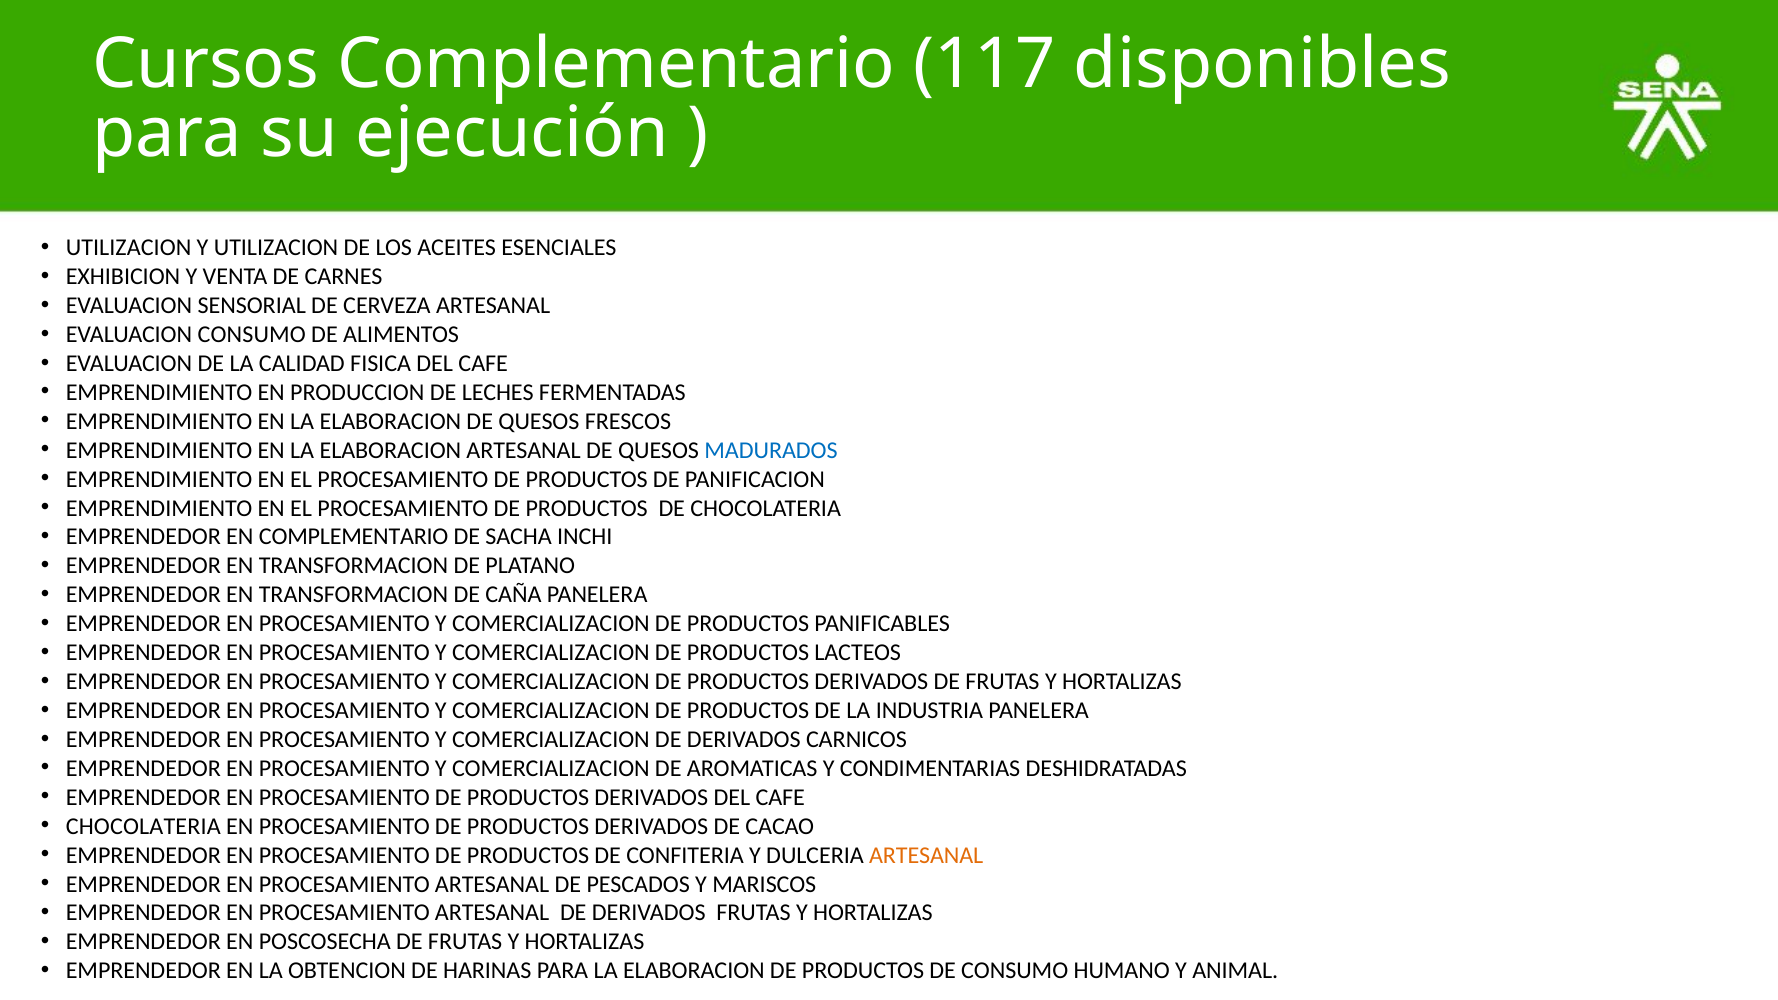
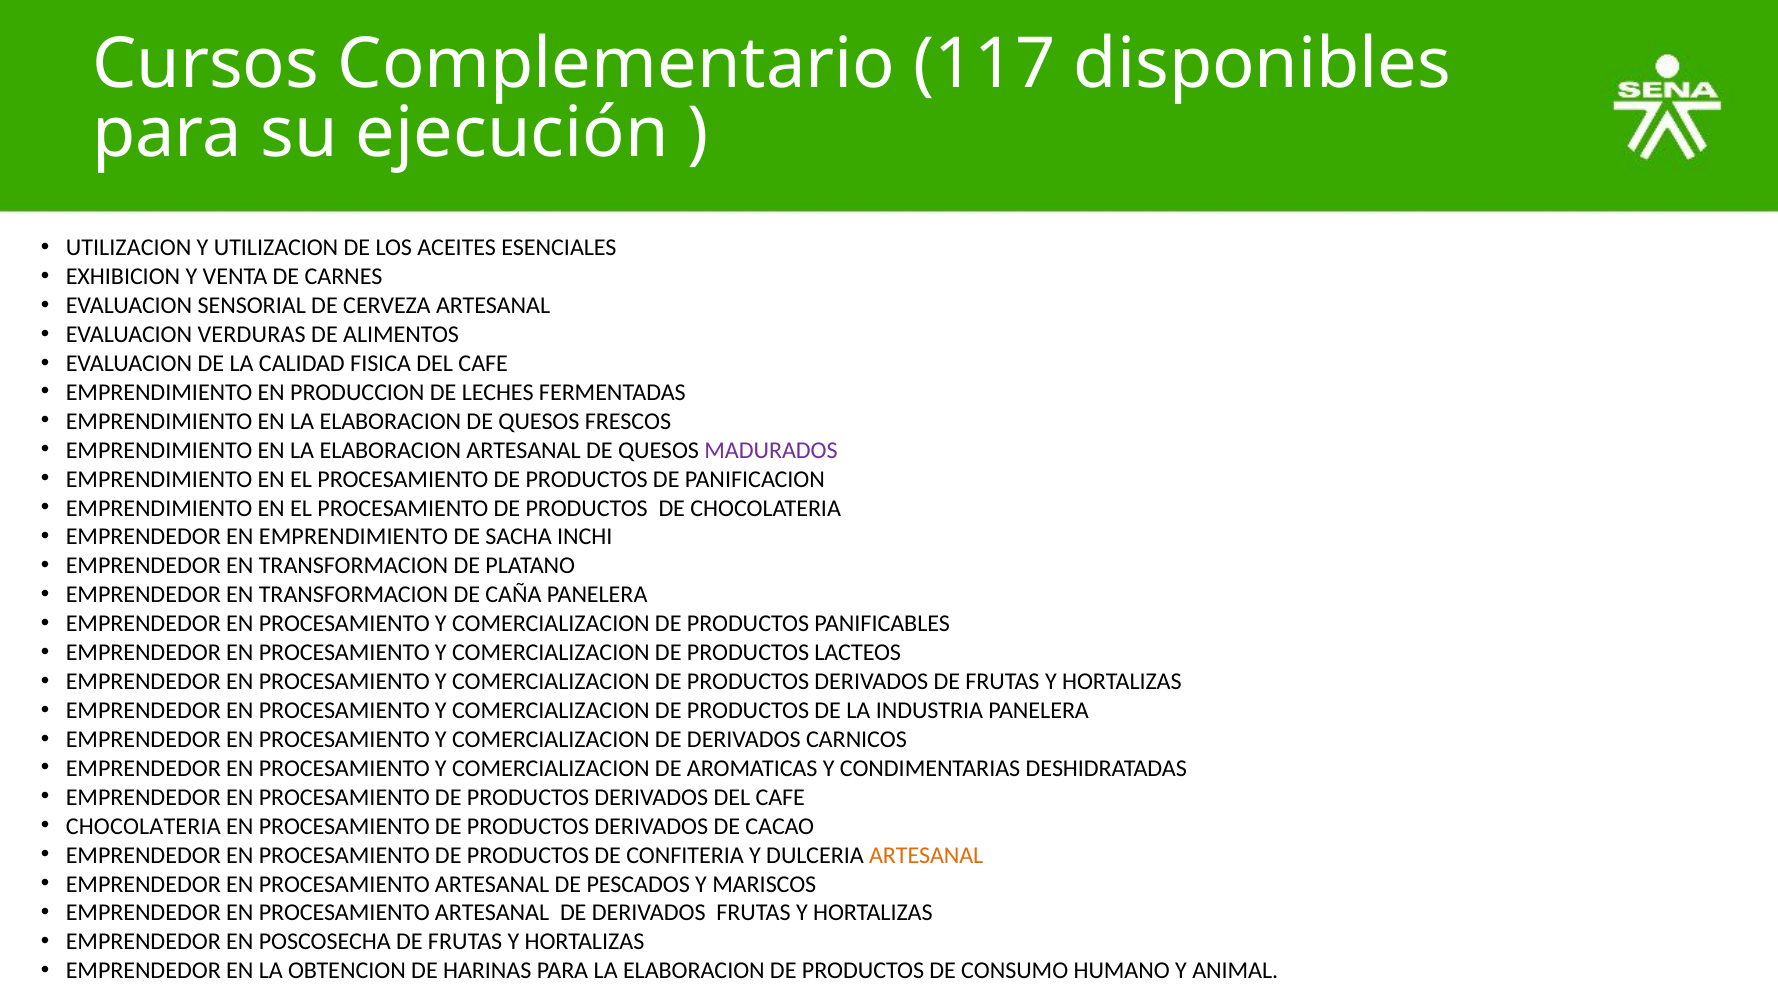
EVALUACION CONSUMO: CONSUMO -> VERDURAS (252, 335)
MADURADOS colour: blue -> purple (771, 450)
EN COMPLEMENTARIO: COMPLEMENTARIO -> EMPRENDIMIENTO (353, 537)
